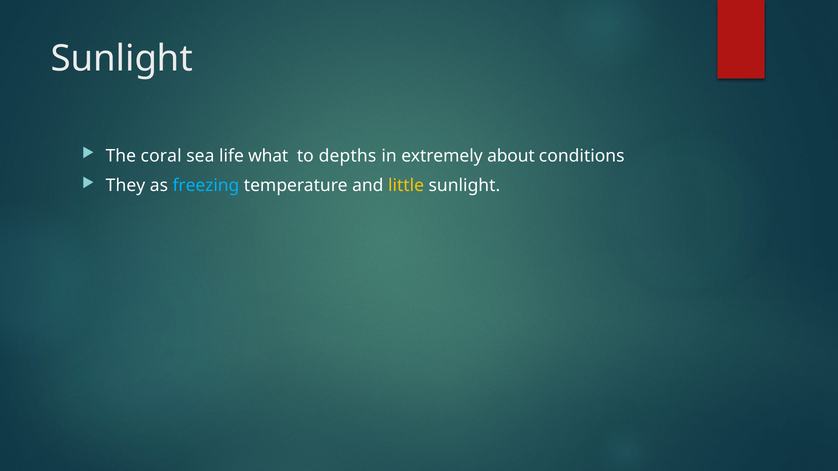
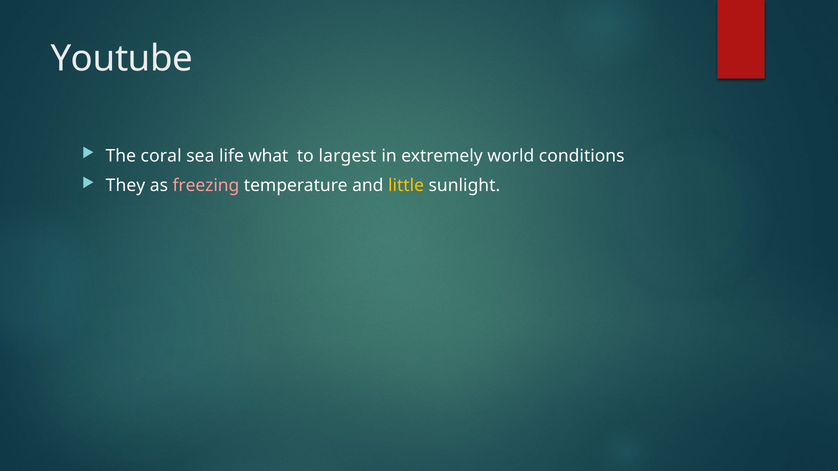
Sunlight: Sunlight -> Youtube (122, 59)
depths: depths -> largest (347, 156)
about: about -> world (511, 156)
freezing colour: light blue -> pink (206, 186)
